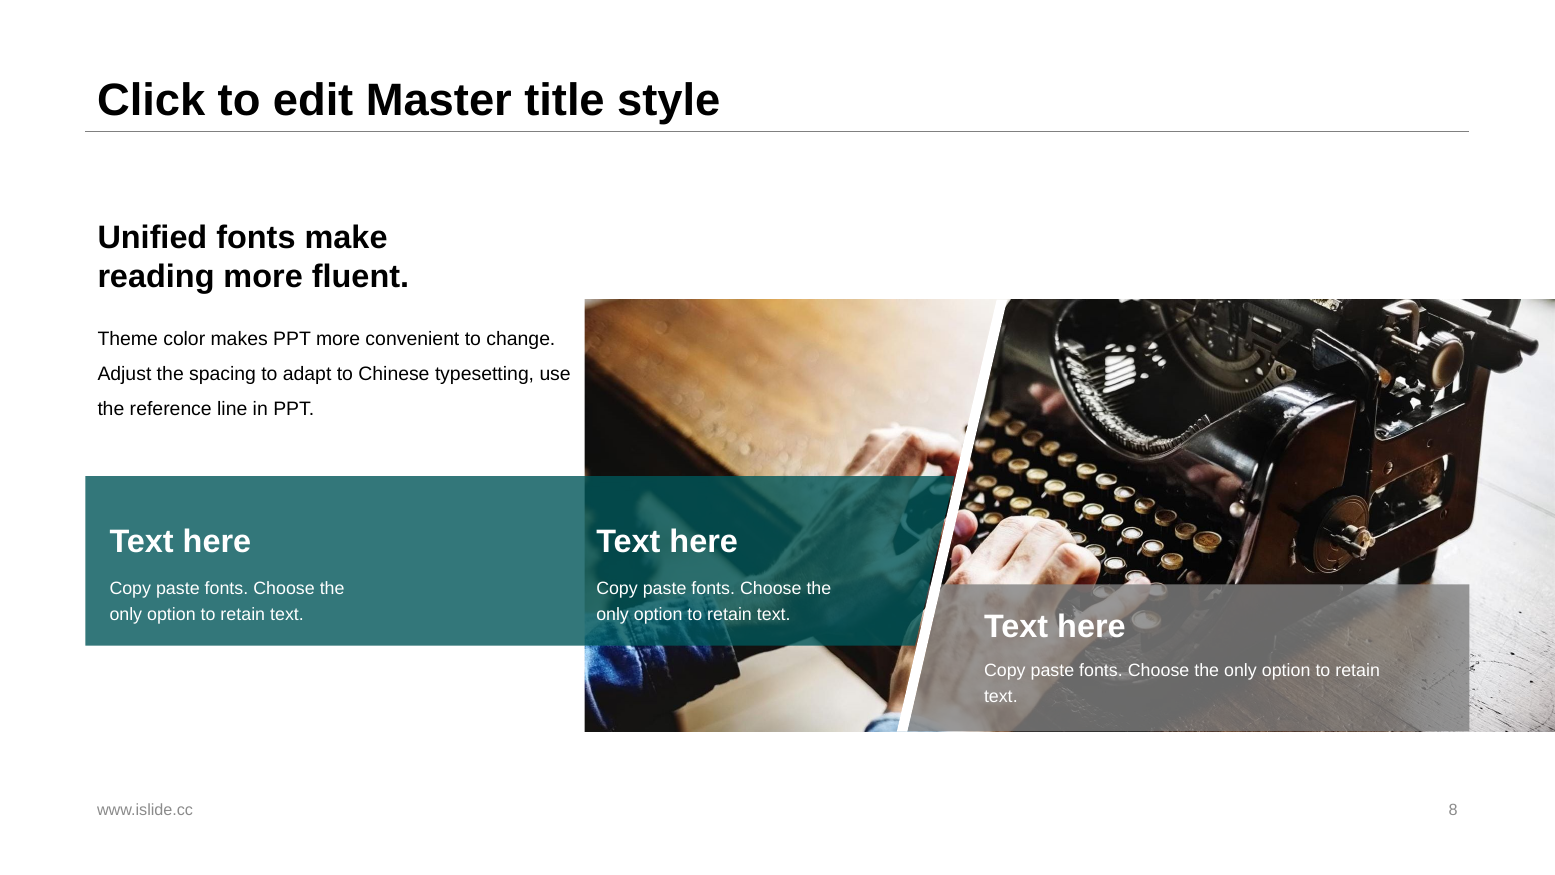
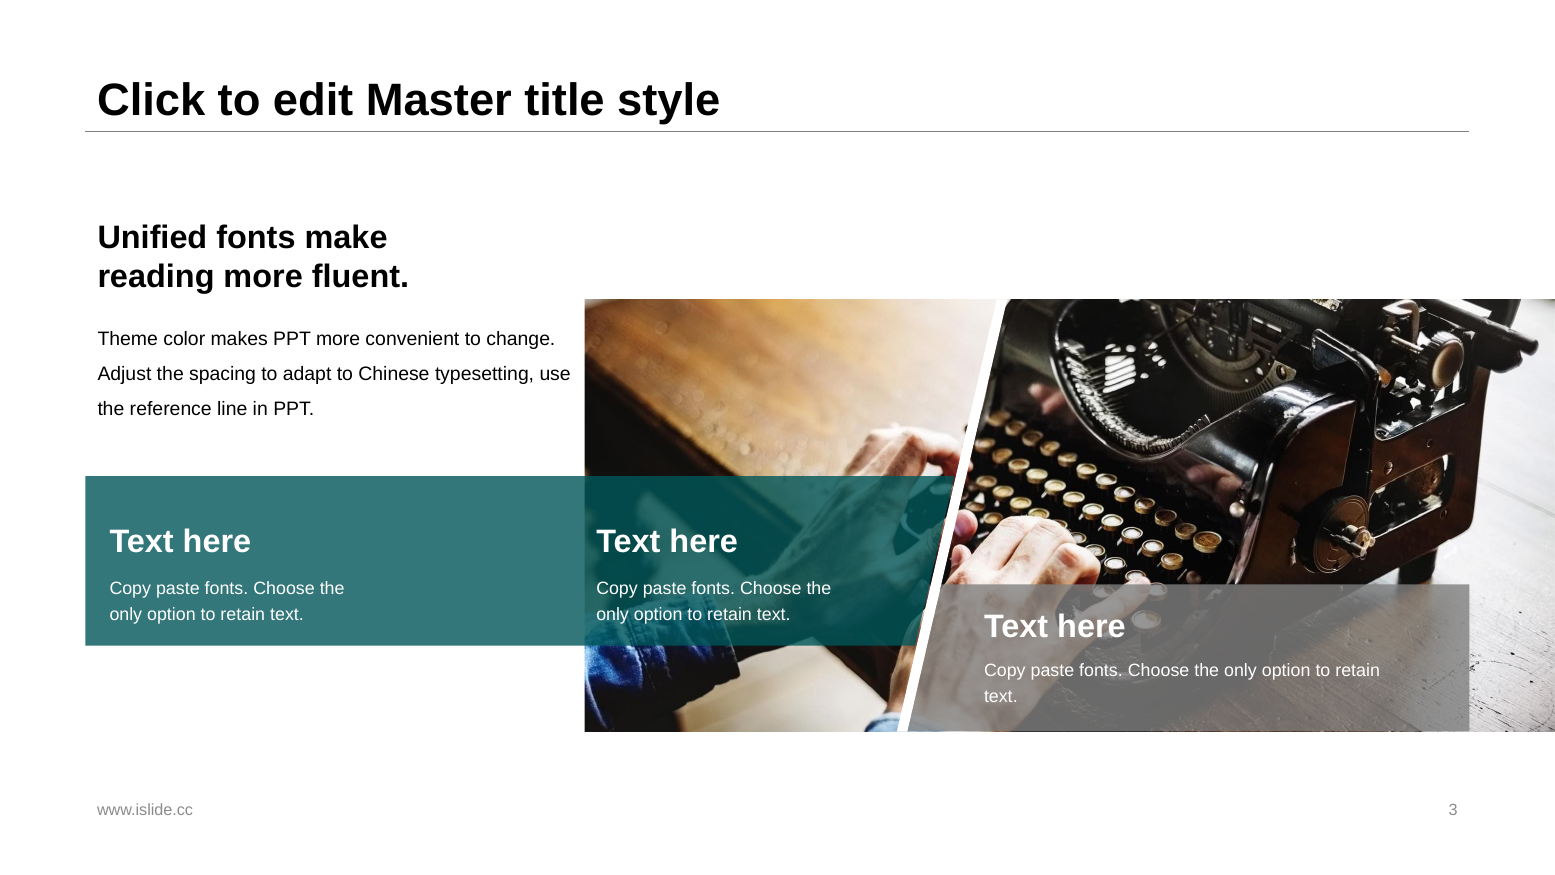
8: 8 -> 3 (1453, 810)
